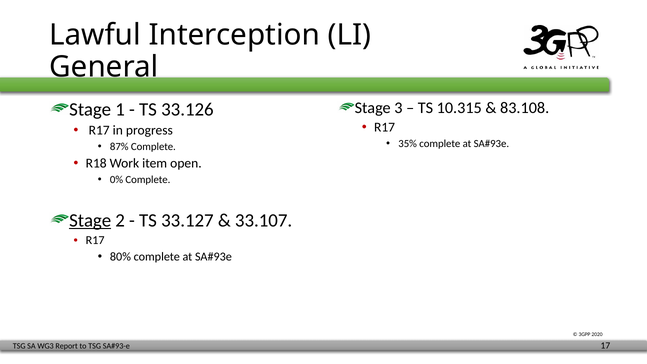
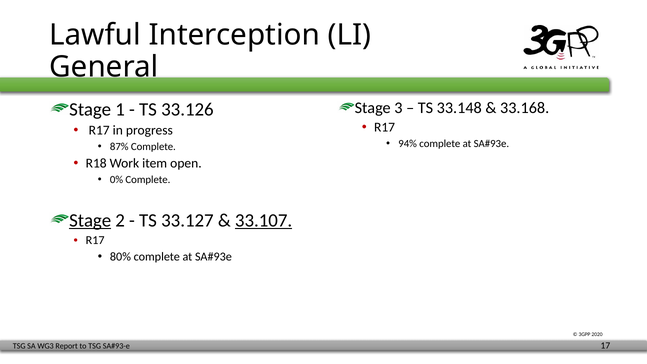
10.315: 10.315 -> 33.148 (459, 108)
83.108: 83.108 -> 33.168 (525, 108)
35%: 35% -> 94% (408, 144)
33.107 underline: none -> present (264, 220)
